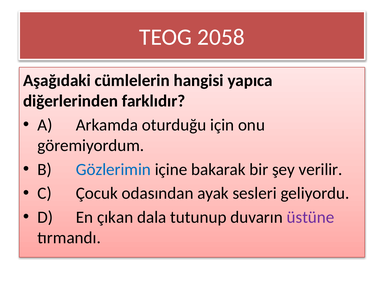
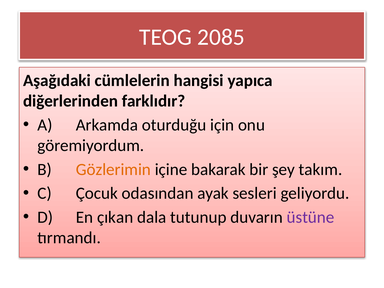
2058: 2058 -> 2085 (221, 37)
Gözlerimin colour: blue -> orange (113, 169)
verilir: verilir -> takım (321, 169)
